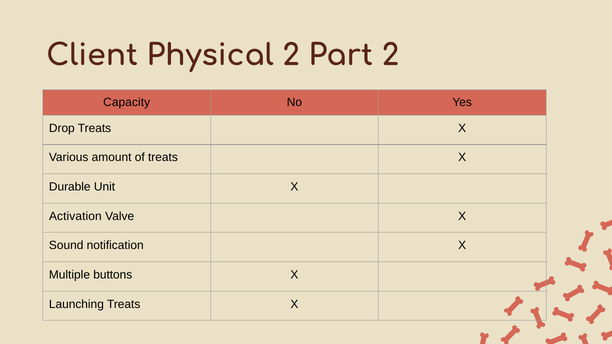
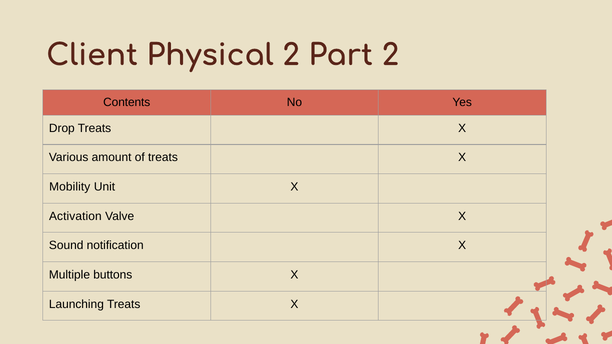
Capacity: Capacity -> Contents (127, 103)
Durable: Durable -> Mobility (70, 187)
